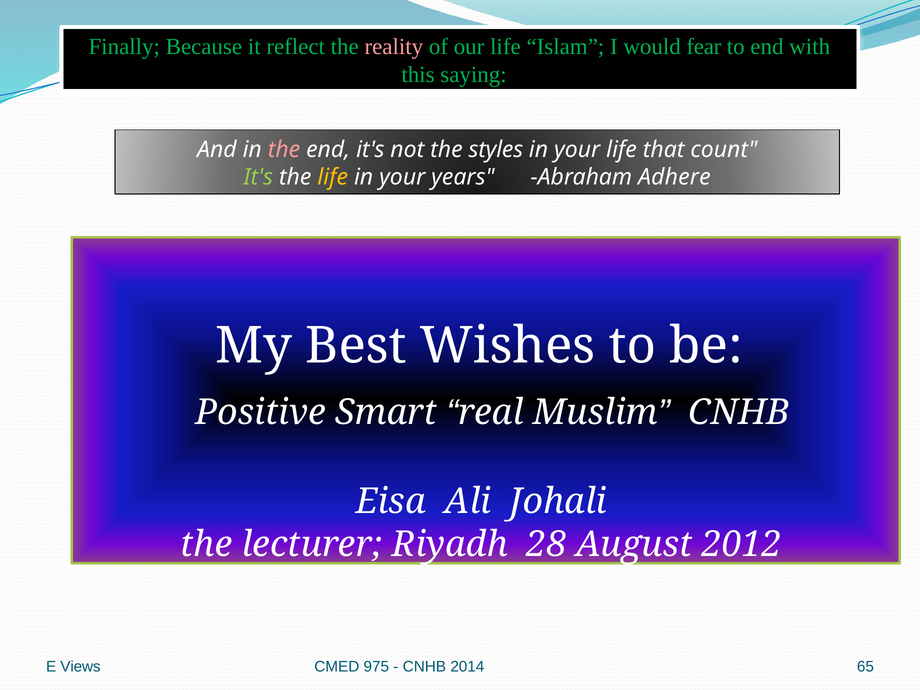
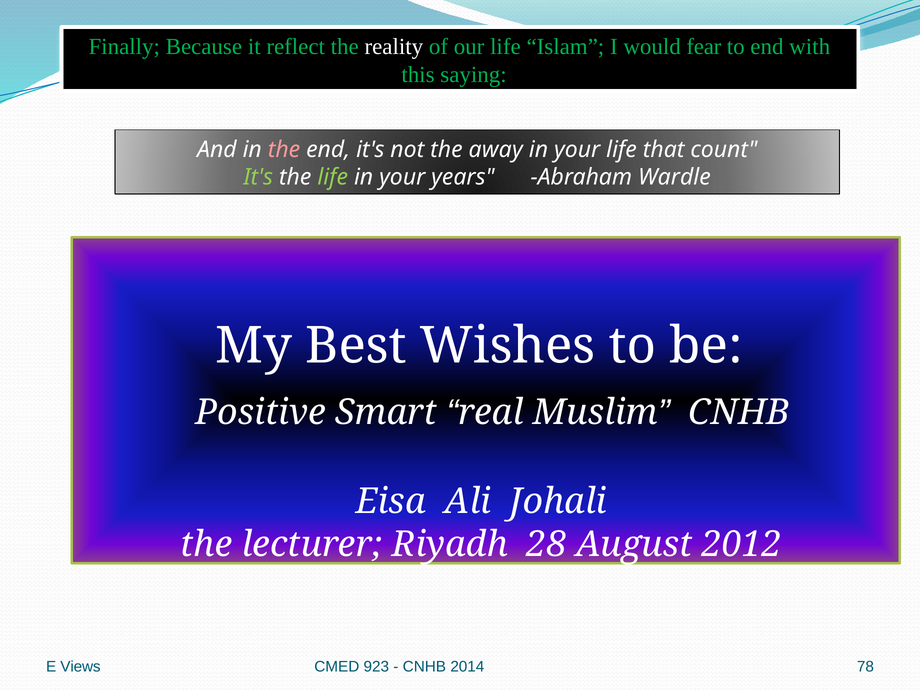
reality colour: pink -> white (394, 47)
styles: styles -> away (496, 150)
life colour: yellow -> light green (333, 177)
Adhere: Adhere -> Wardle (674, 177)
975: 975 -> 923 (376, 667)
65: 65 -> 78 (865, 667)
